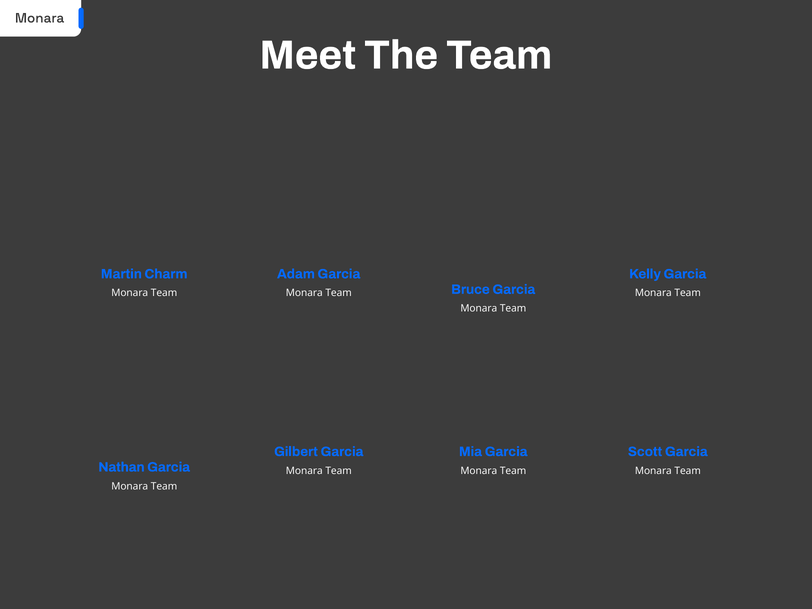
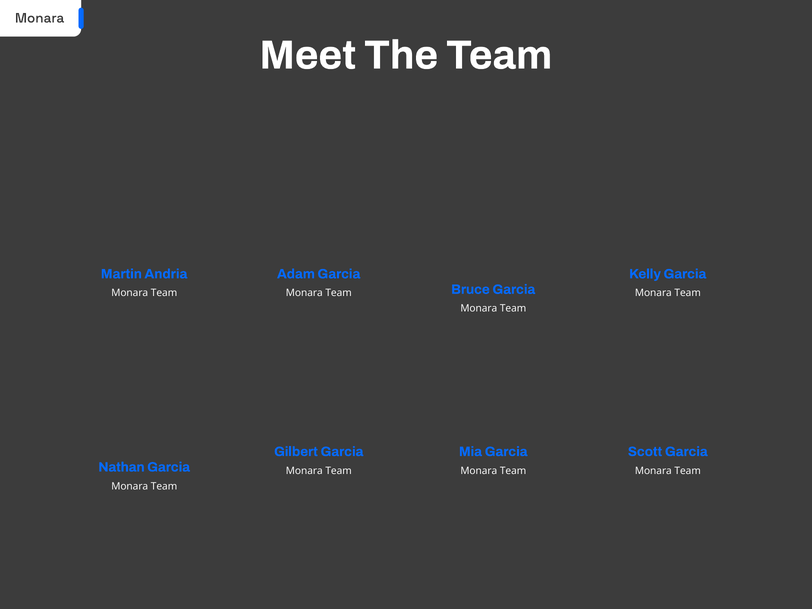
Charm: Charm -> Andria (166, 274)
